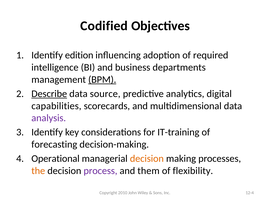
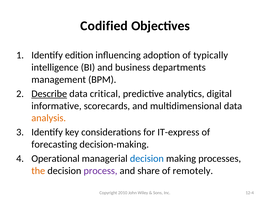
required: required -> typically (211, 55)
BPM underline: present -> none (102, 80)
source: source -> critical (105, 94)
capabilities: capabilities -> informative (56, 106)
analysis colour: purple -> orange (49, 118)
IT-training: IT-training -> IT-express (178, 133)
decision colour: orange -> blue (147, 159)
them: them -> share (149, 171)
flexibility: flexibility -> remotely (193, 171)
